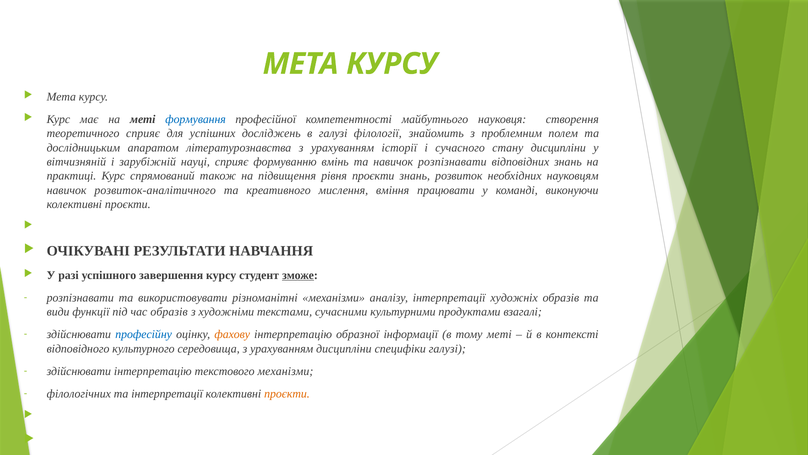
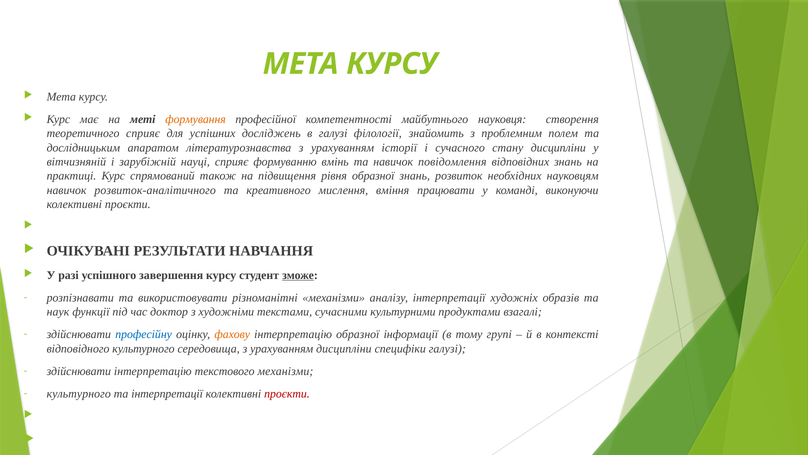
формування colour: blue -> orange (196, 119)
навичок розпізнавати: розпізнавати -> повідомлення (452, 162)
рівня проєкти: проєкти -> образної (373, 176)
види: види -> наук (58, 312)
час образів: образів -> доктор (169, 312)
тому меті: меті -> групі (499, 334)
філологічних: філологічних -> культурного (79, 393)
проєкти colour: orange -> red (287, 393)
